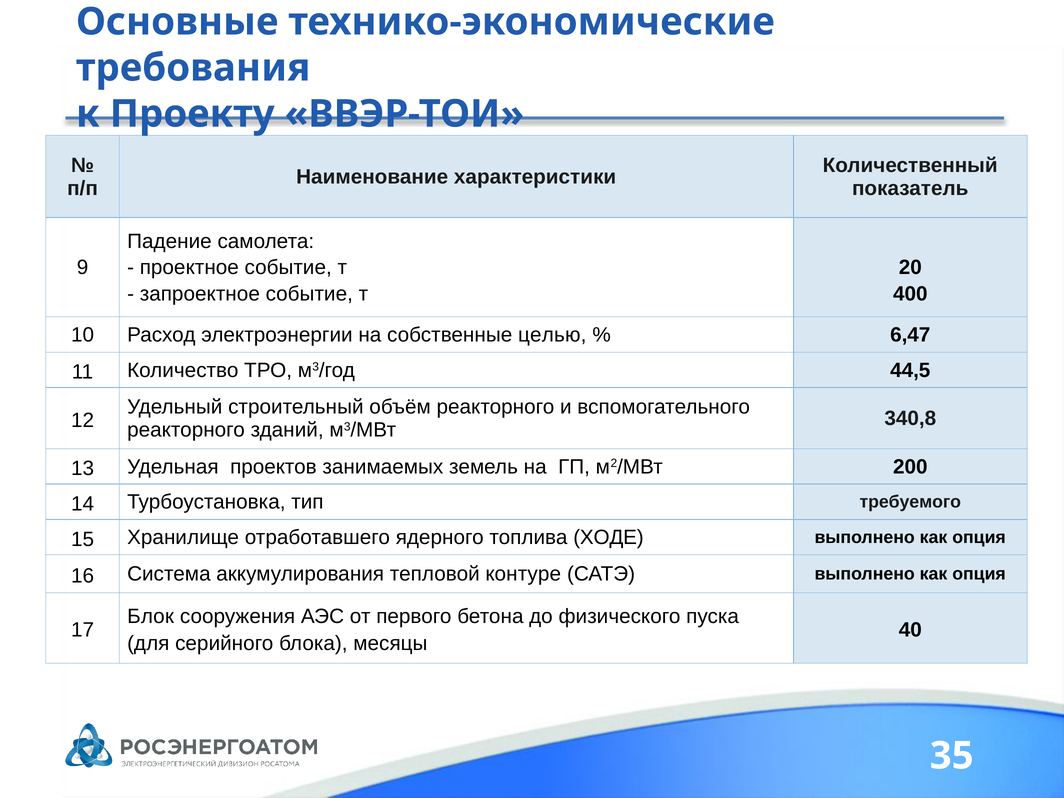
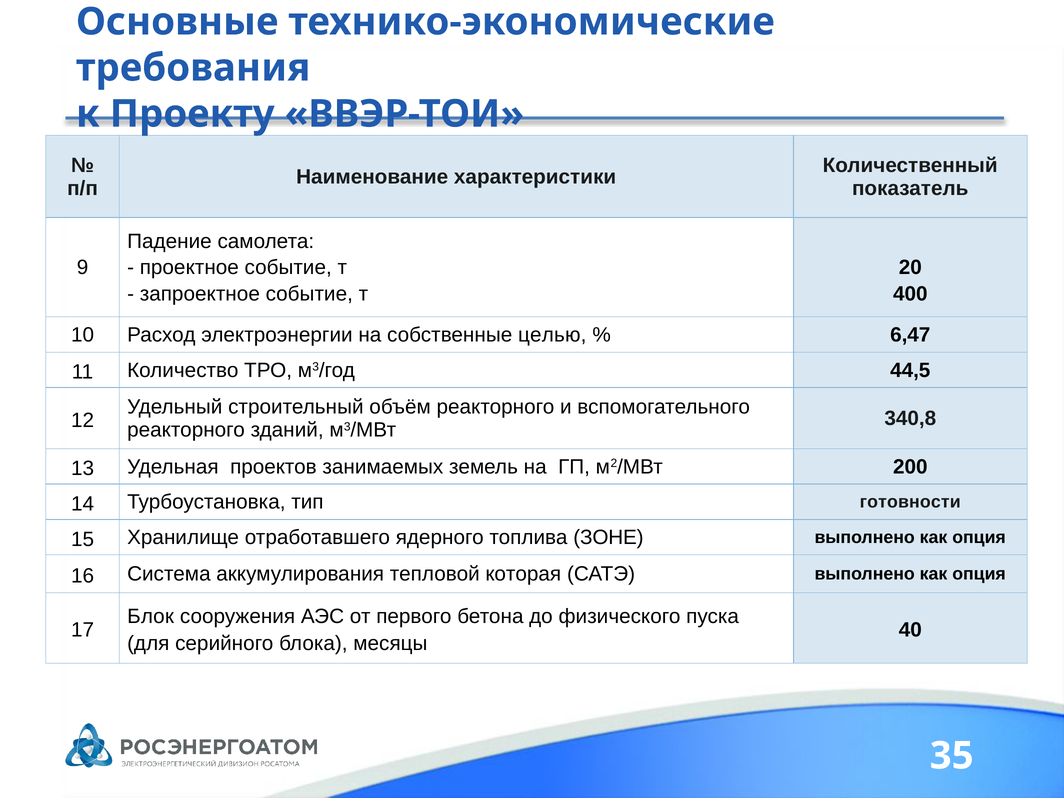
требуемого: требуемого -> готовности (910, 502)
ХОДЕ: ХОДЕ -> ЗОНЕ (608, 537)
контуре: контуре -> которая (523, 574)
